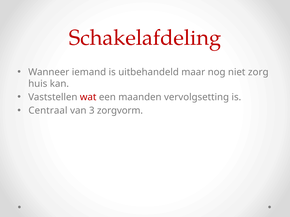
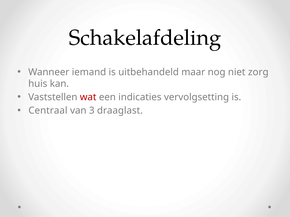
Schakelafdeling colour: red -> black (145, 38)
maanden: maanden -> indicaties (140, 97)
zorgvorm: zorgvorm -> draaglast (120, 111)
